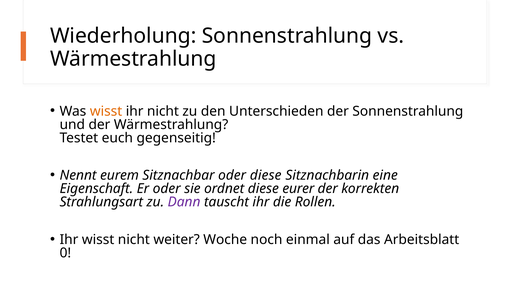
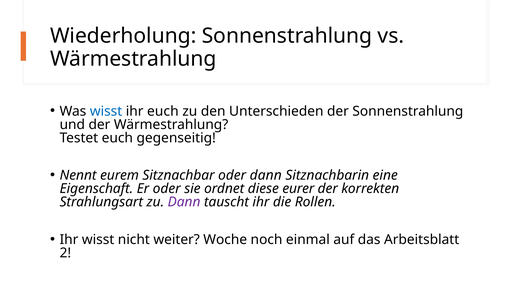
wisst colour: orange -> blue (106, 111)
ihr nicht: nicht -> euch (163, 111)
oder diese: diese -> dann (266, 175)
0: 0 -> 2 (65, 253)
